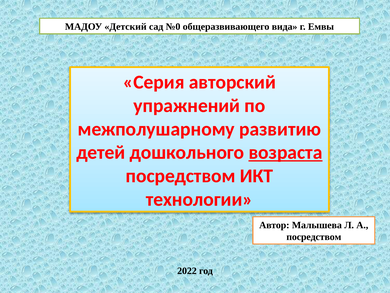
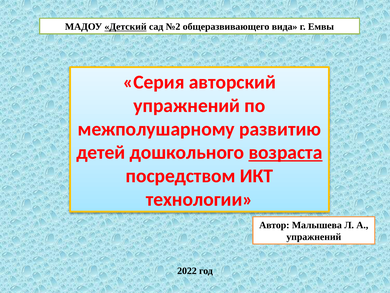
Детский underline: none -> present (126, 27)
№0: №0 -> №2 (173, 27)
посредством: посредством -> упражнений (314, 236)
